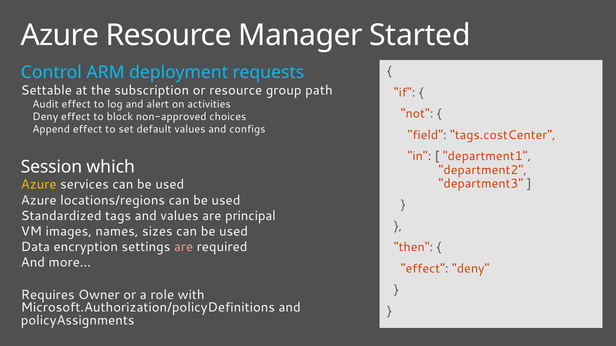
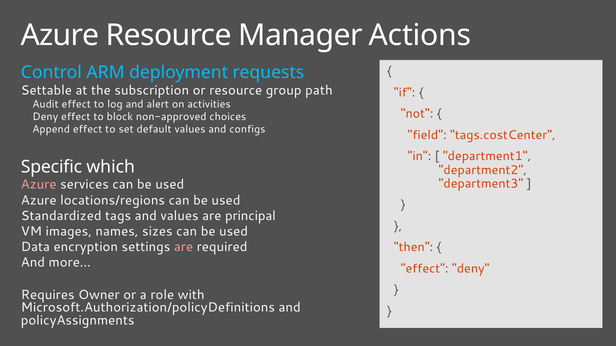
Started: Started -> Actions (420, 35)
Session: Session -> Specific (51, 167)
Azure colour: yellow -> pink (39, 185)
